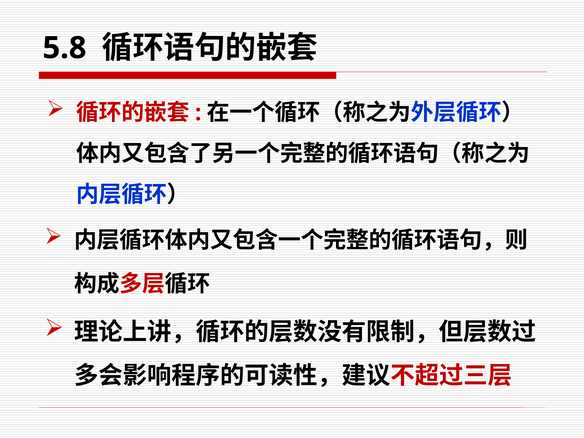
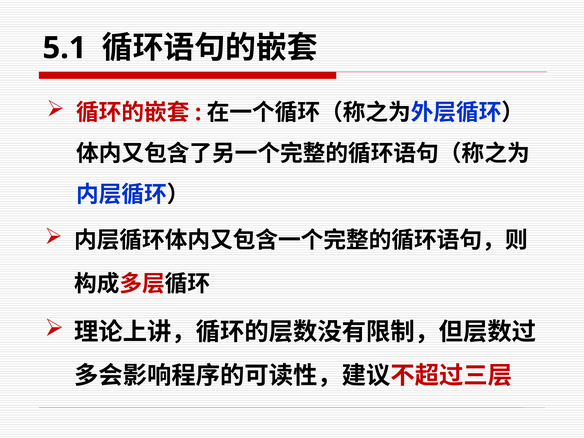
5.8: 5.8 -> 5.1 (64, 48)
